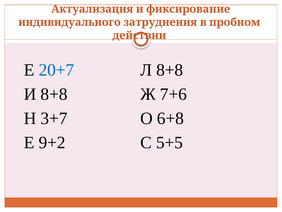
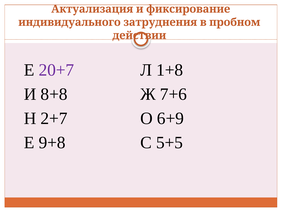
20+7 colour: blue -> purple (56, 70)
Л 8+8: 8+8 -> 1+8 (170, 70)
3+7: 3+7 -> 2+7 (54, 118)
6+8: 6+8 -> 6+9 (170, 118)
9+2: 9+2 -> 9+8 (52, 142)
